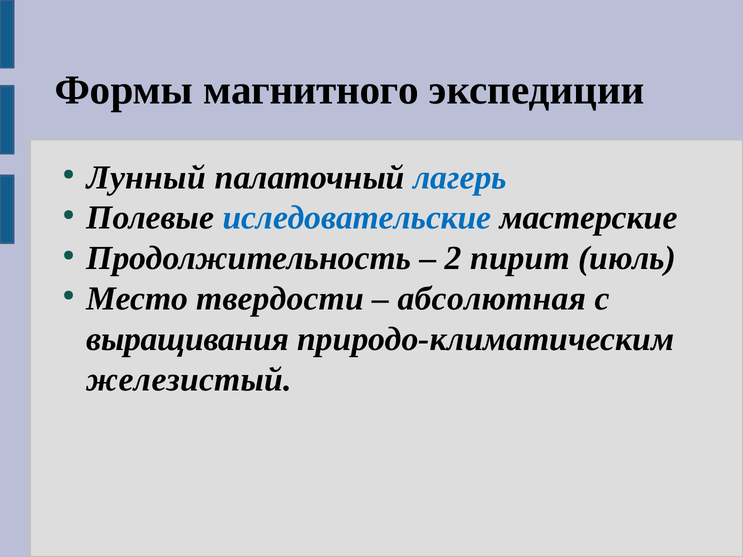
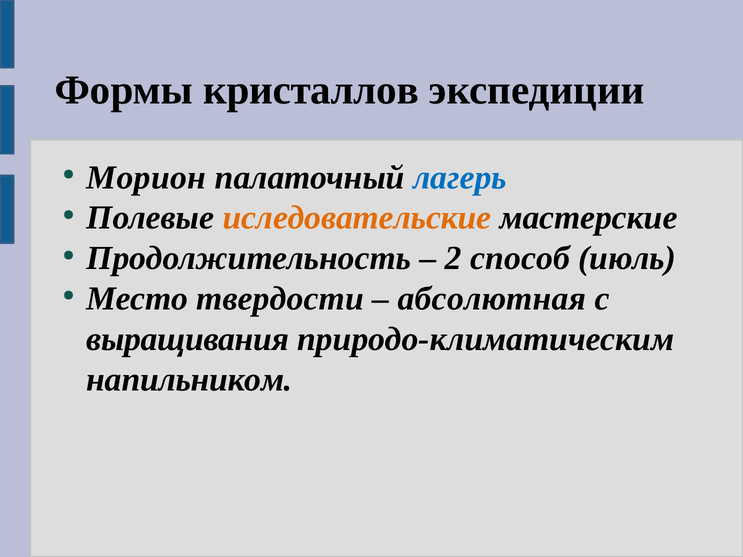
магнитного: магнитного -> кристаллов (311, 90)
Лунный: Лунный -> Морион (146, 177)
иследовательские colour: blue -> orange (357, 218)
пирит: пирит -> способ (520, 258)
железистый: железистый -> напильником (189, 380)
